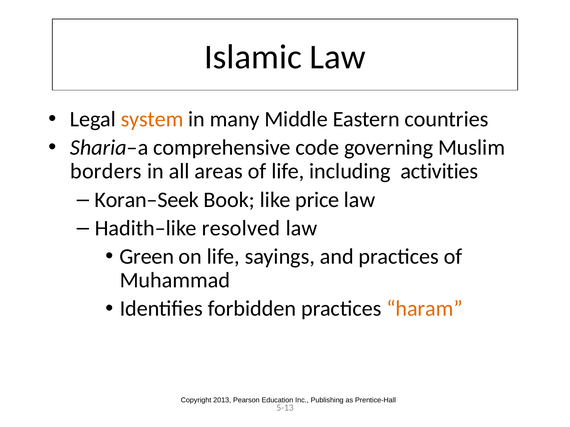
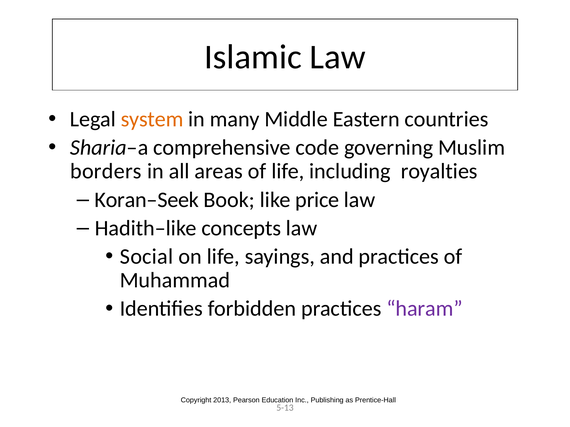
activities: activities -> royalties (439, 172)
resolved: resolved -> concepts (241, 228)
Green: Green -> Social (147, 257)
haram colour: orange -> purple (425, 309)
